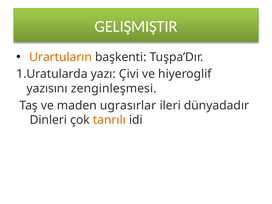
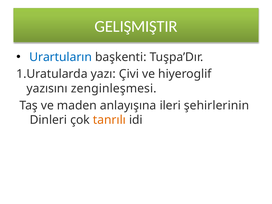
Urartuların colour: orange -> blue (61, 57)
ugrasırlar: ugrasırlar -> anlayışına (128, 105)
dünyadadır: dünyadadır -> şehirlerinin (216, 105)
